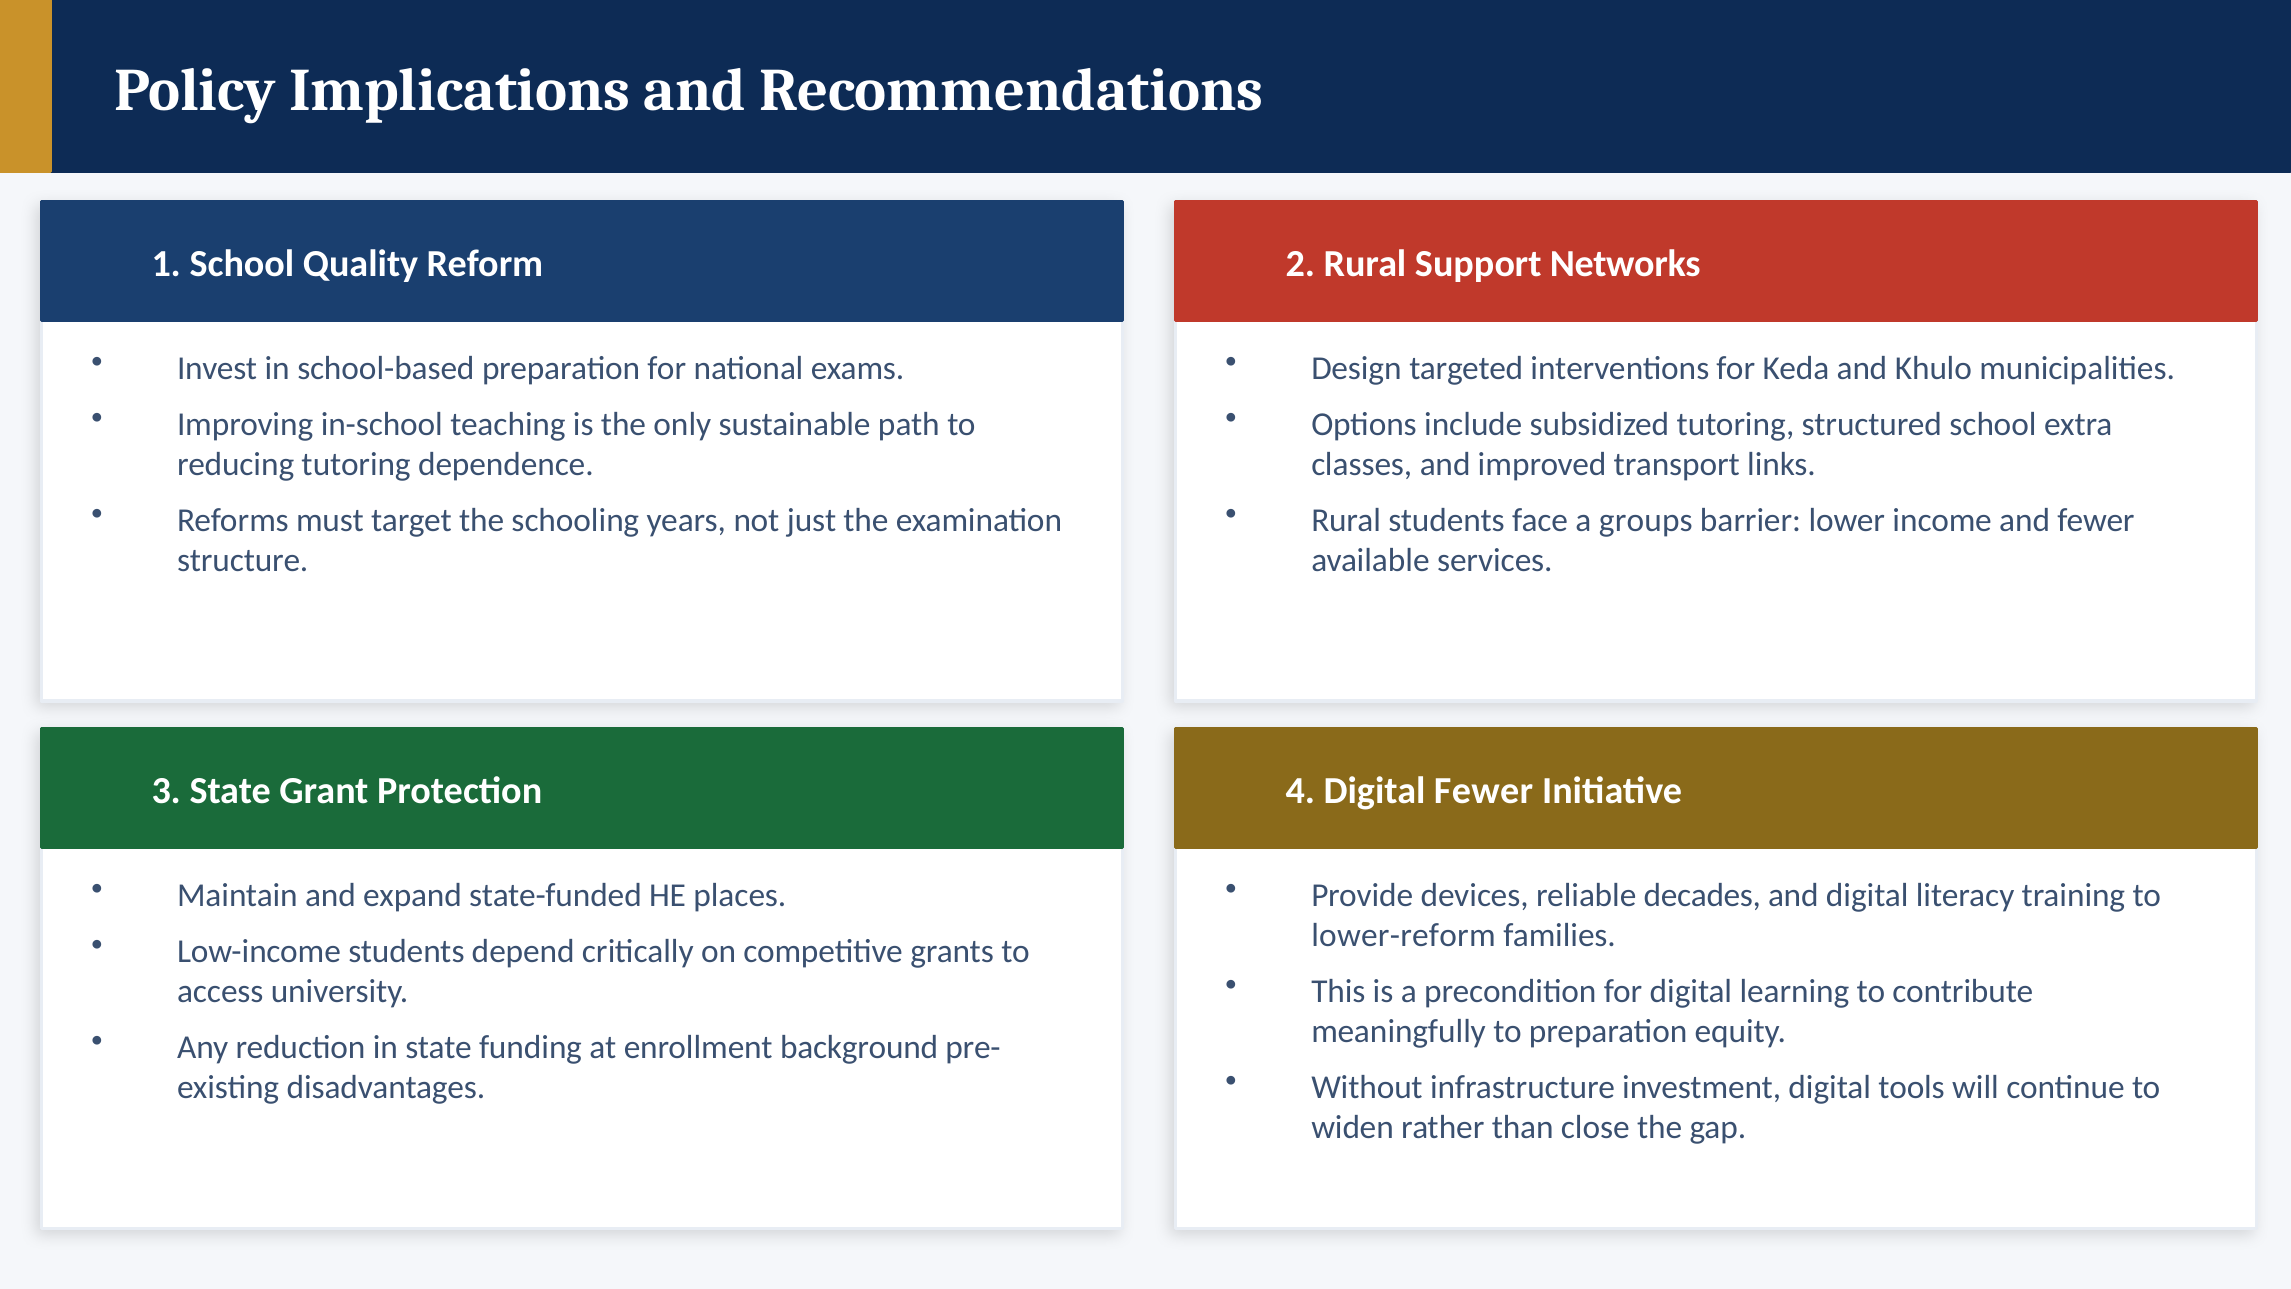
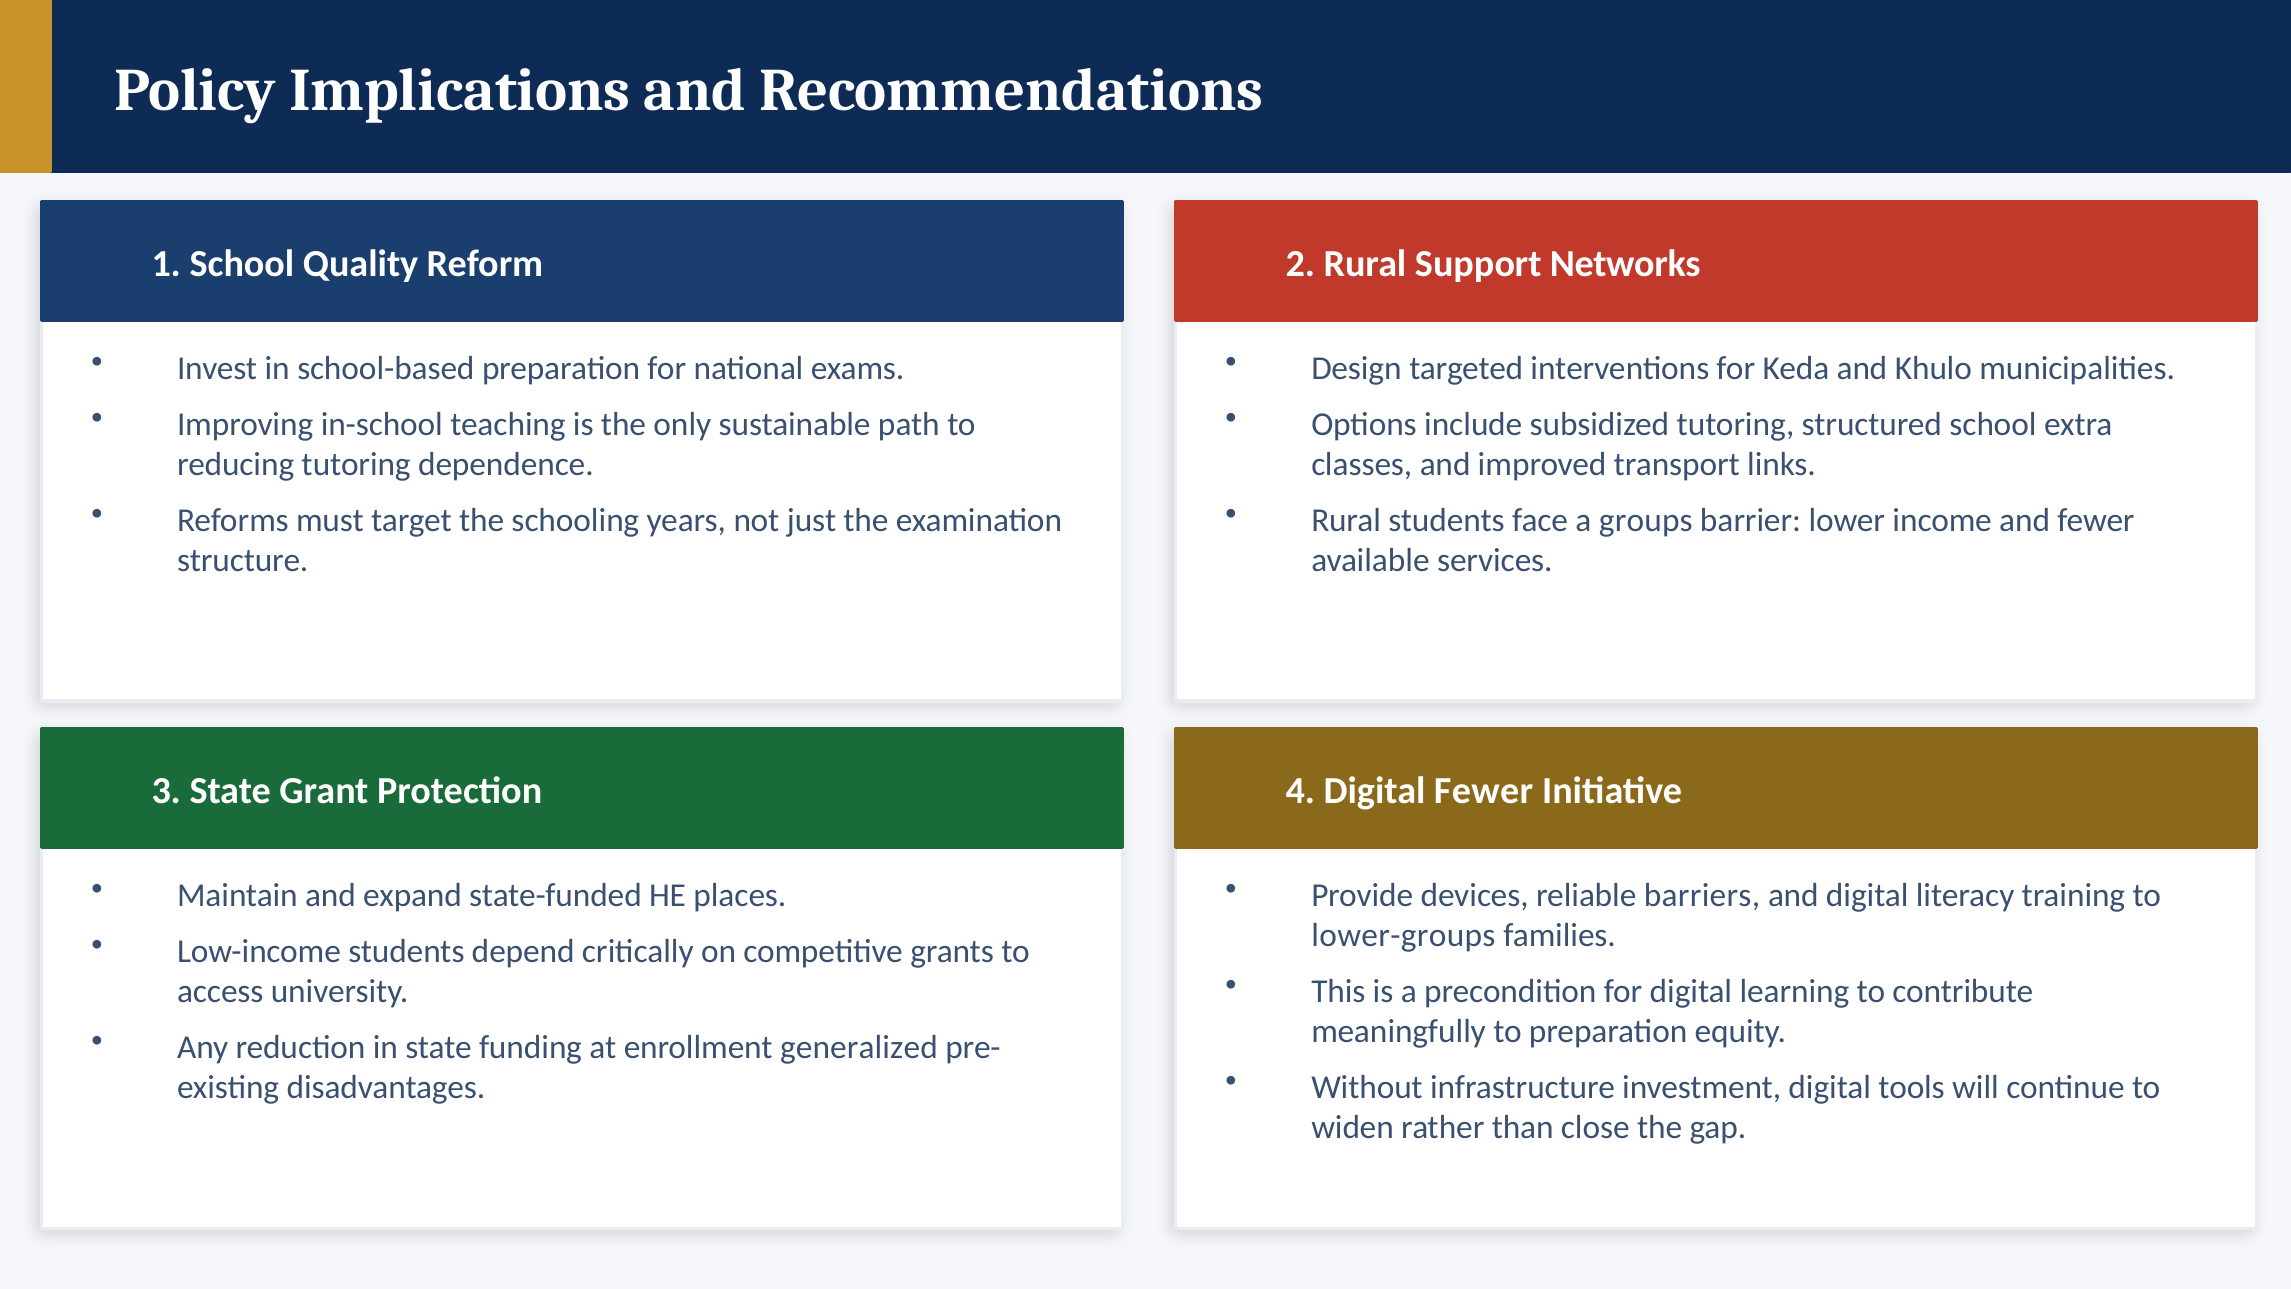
decades: decades -> barriers (1702, 895)
lower-reform: lower-reform -> lower-groups (1403, 935)
background: background -> generalized (859, 1047)
